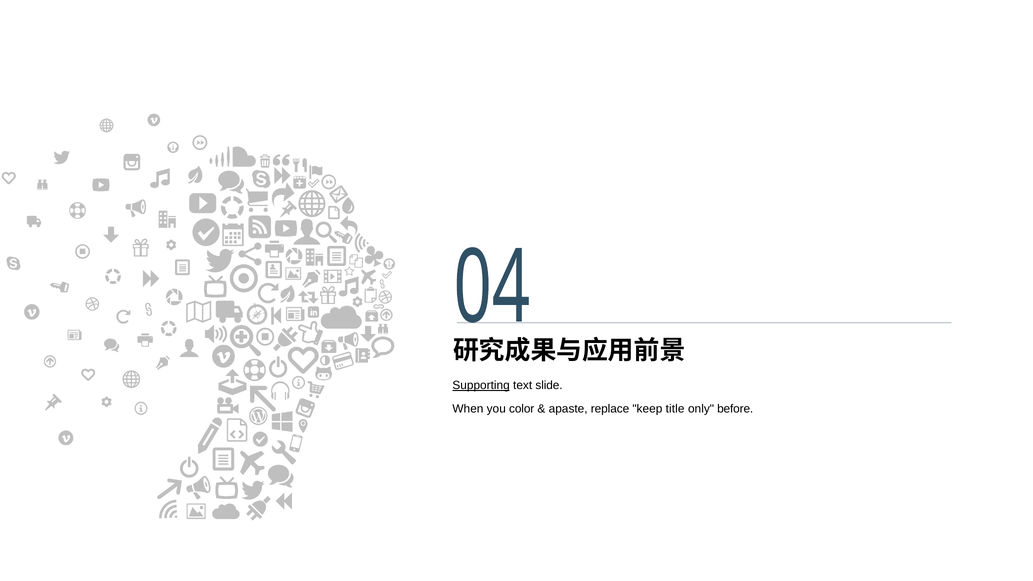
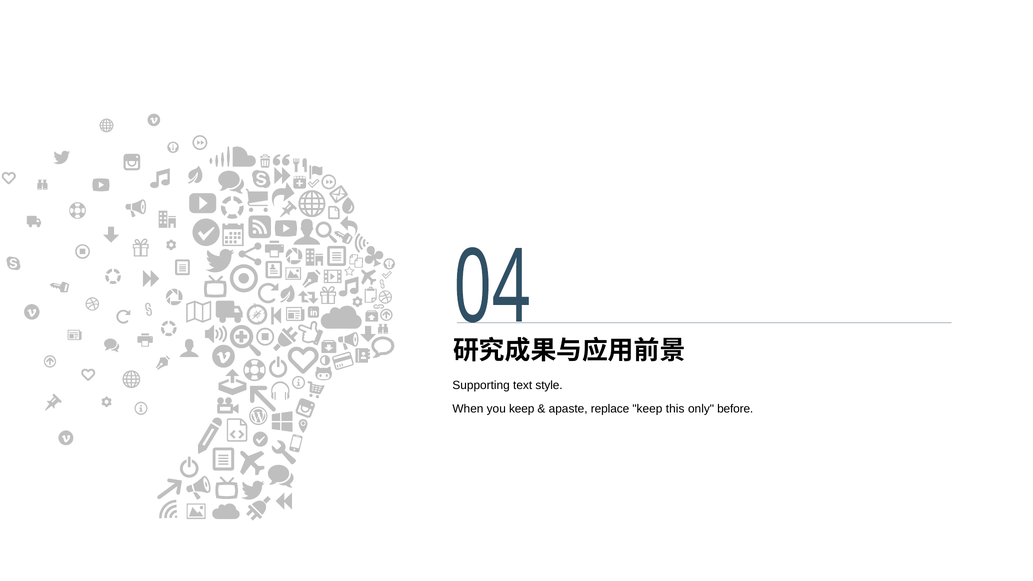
Supporting underline: present -> none (481, 385)
slide: slide -> style (549, 385)
you color: color -> keep (522, 409)
title: title -> this (675, 409)
